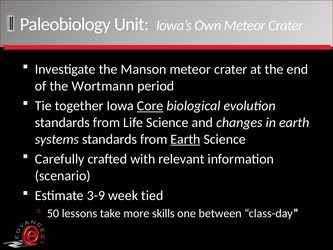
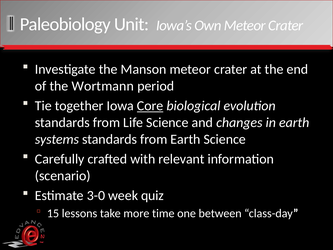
Earth underline: present -> none (185, 139)
3-9: 3-9 -> 3-0 (96, 195)
tied: tied -> quiz (152, 195)
50: 50 -> 15 (53, 213)
skills: skills -> time (163, 213)
